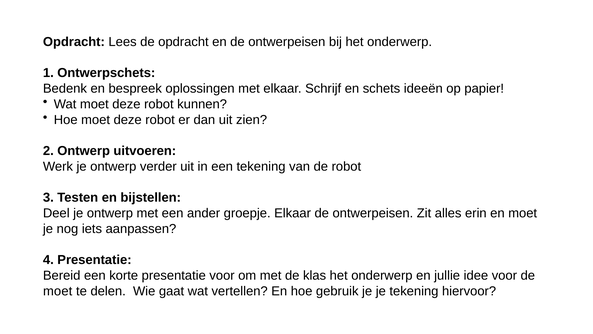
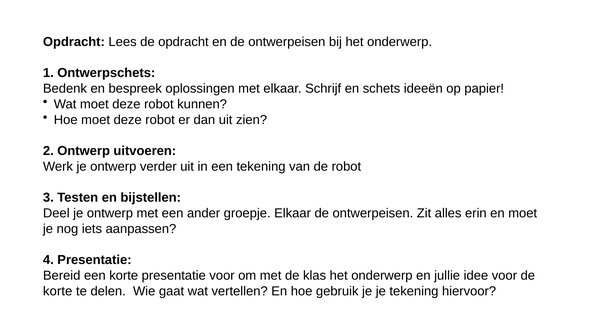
moet: moet -> korte (58, 291)
